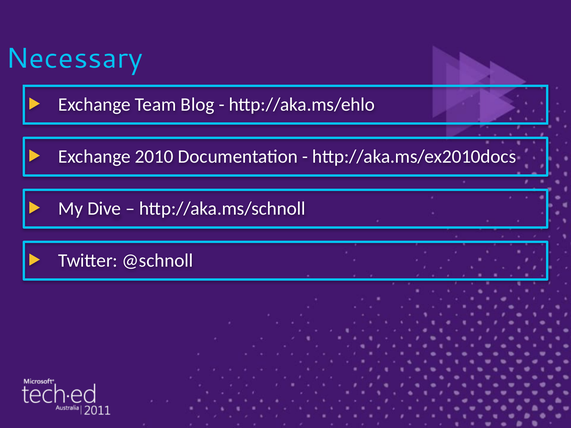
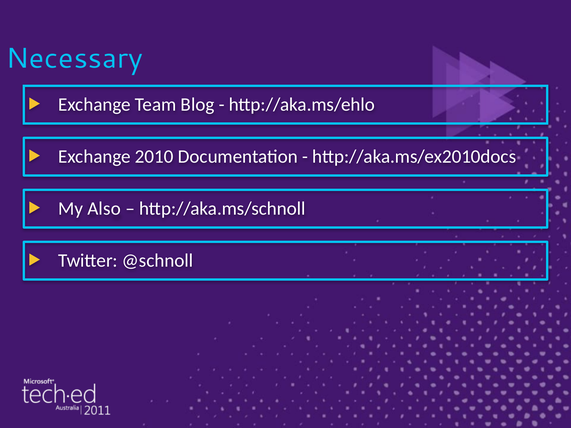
Dive: Dive -> Also (104, 209)
